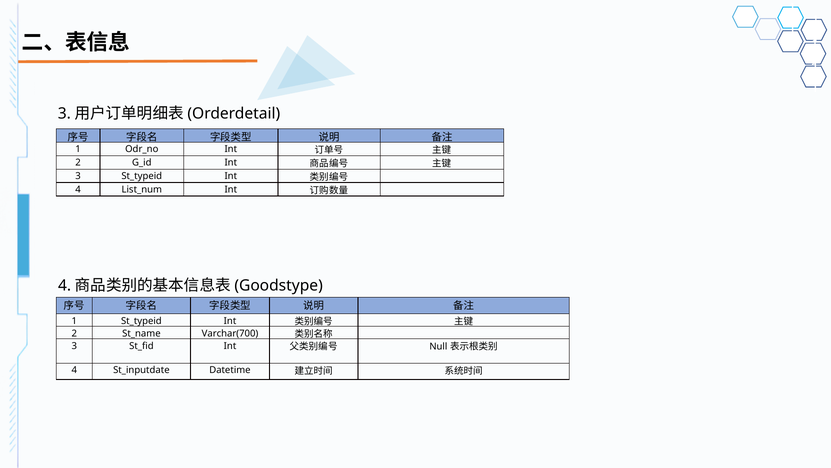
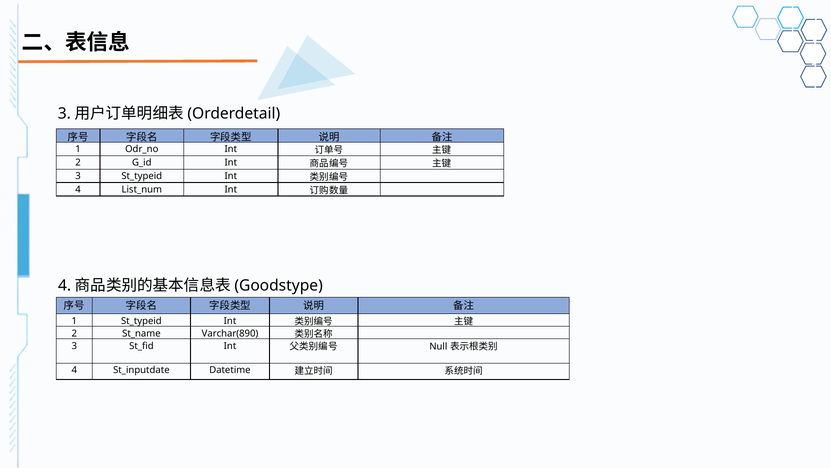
Varchar(700: Varchar(700 -> Varchar(890 (230, 333)
